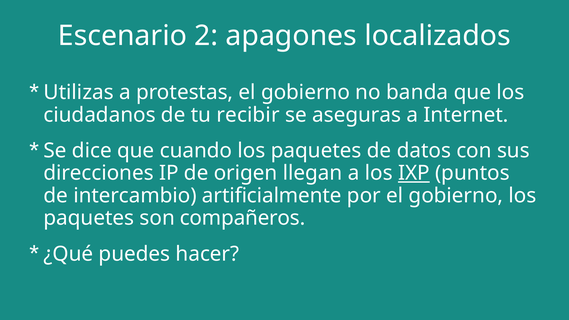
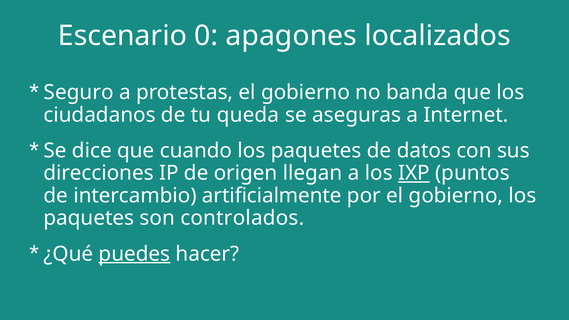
2: 2 -> 0 (206, 36)
Utilizas: Utilizas -> Seguro (79, 92)
recibir: recibir -> queda (248, 115)
compañeros: compañeros -> controlados (242, 218)
puedes underline: none -> present (134, 254)
